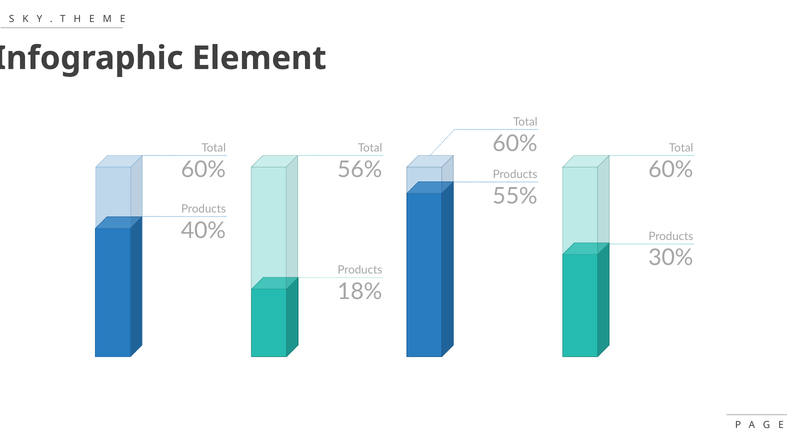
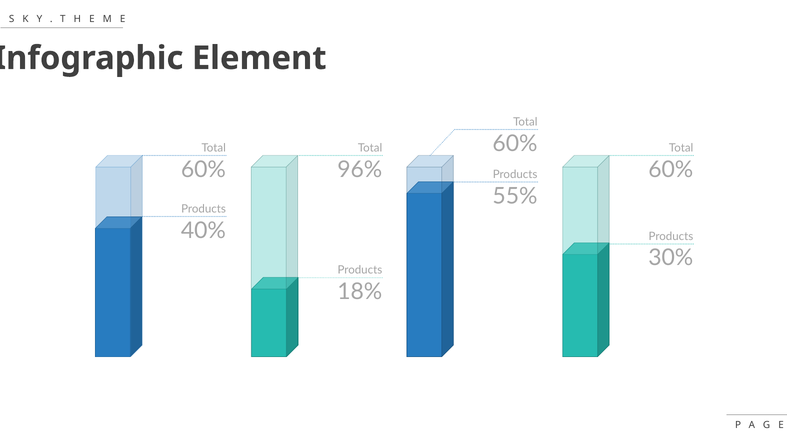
56%: 56% -> 96% (360, 169)
